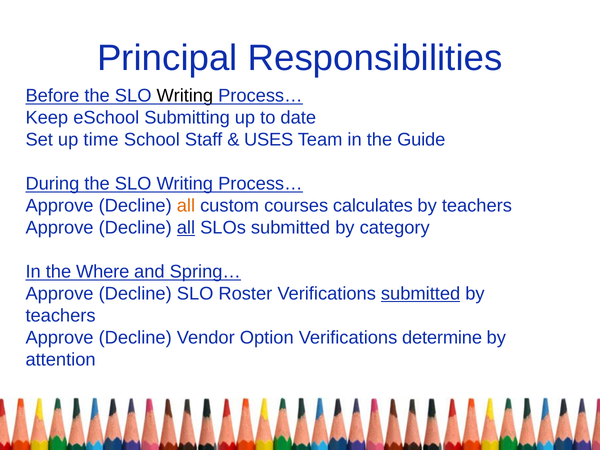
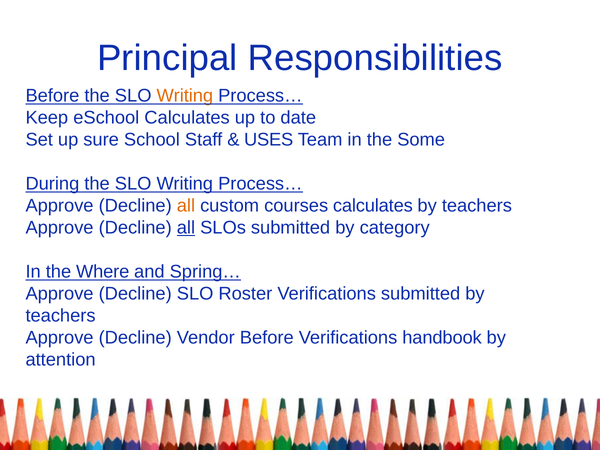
Writing colour: black -> orange (185, 96)
eSchool Submitting: Submitting -> Calculates (187, 118)
time: time -> sure (101, 140)
Guide: Guide -> Some (421, 140)
submitted underline: present -> none (421, 294)
Vendor Option: Option -> Before (267, 338)
determine: determine -> handbook (442, 338)
